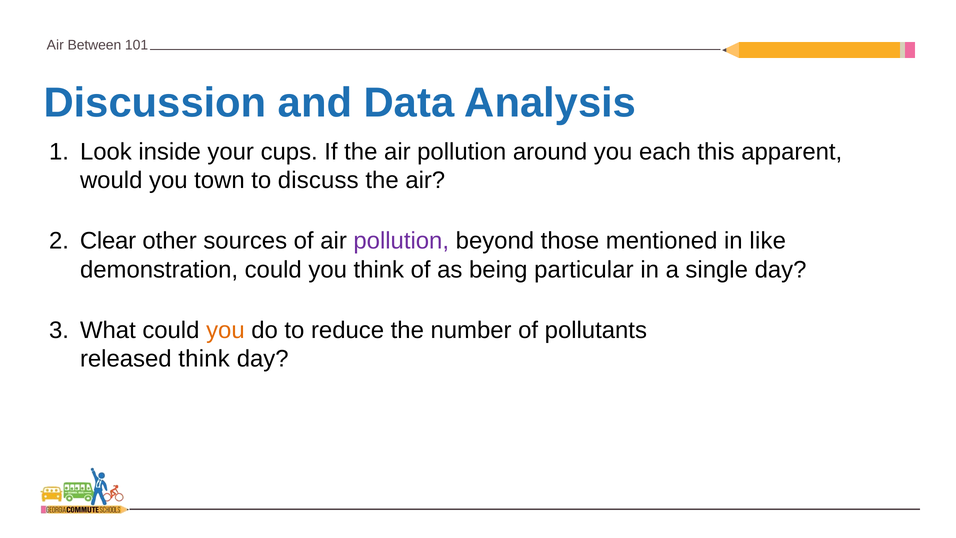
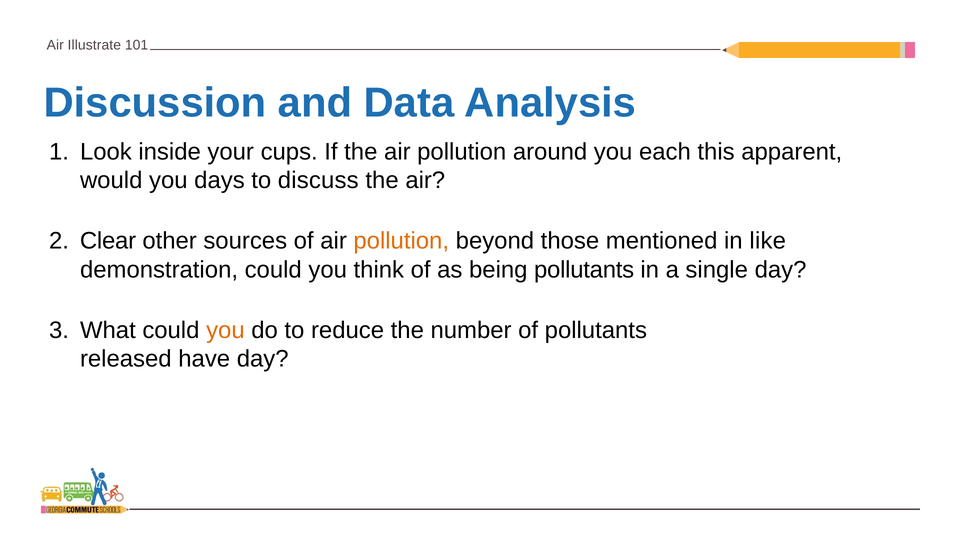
Between: Between -> Illustrate (94, 45)
town: town -> days (219, 180)
pollution colour: purple -> orange (401, 241)
being particular: particular -> pollutants (584, 270)
released think: think -> have (204, 359)
